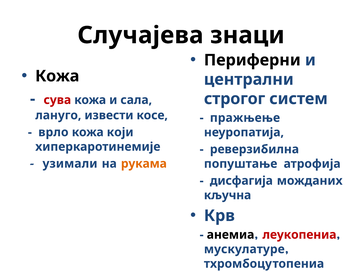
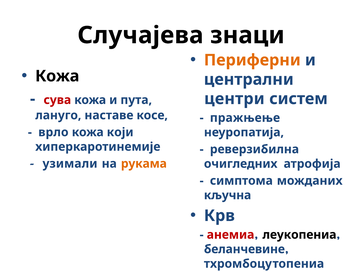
Периферни colour: black -> orange (252, 60)
сала: сала -> пута (136, 100)
строгог: строгог -> центри (234, 99)
извести: извести -> наставе (109, 115)
попуштање: попуштање -> очигледних (241, 163)
дисфагија: дисфагија -> симптома (241, 180)
анемиа colour: black -> red (231, 234)
леукопениа colour: red -> black (299, 234)
мускулатуре: мускулатуре -> беланчевине (244, 249)
